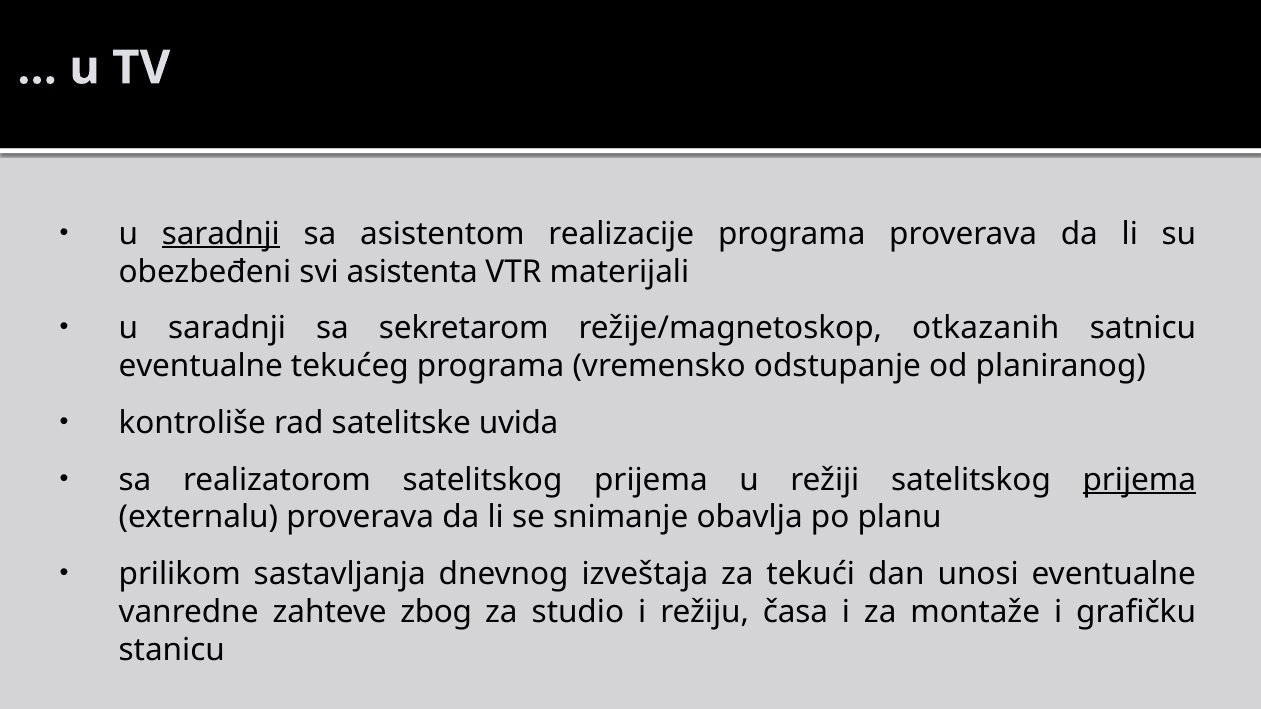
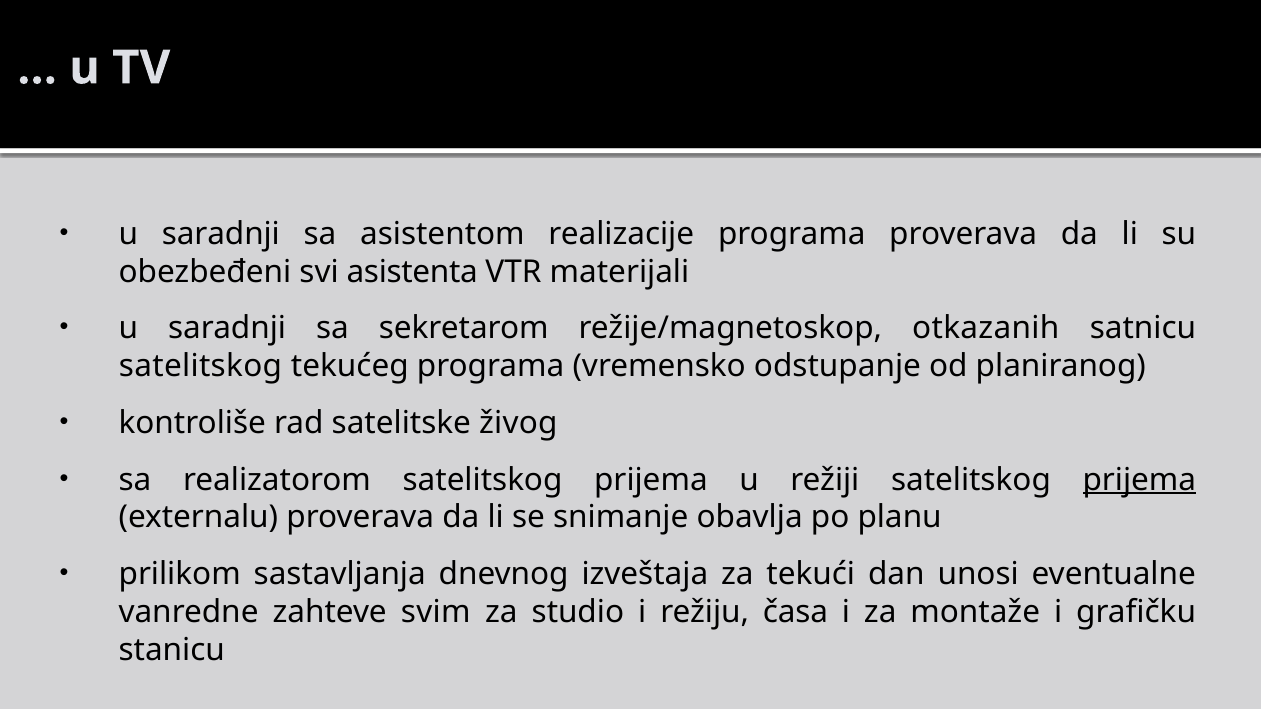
saradnji underline: present -> none (221, 234)
eventualne: eventualne -> satelitskog (201, 366)
uvida: uvida -> živog (518, 423)
zbog: zbog -> svim (436, 612)
